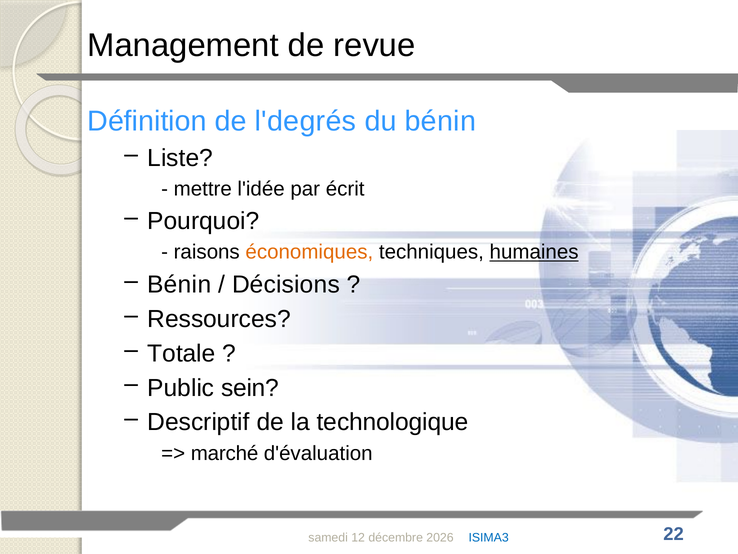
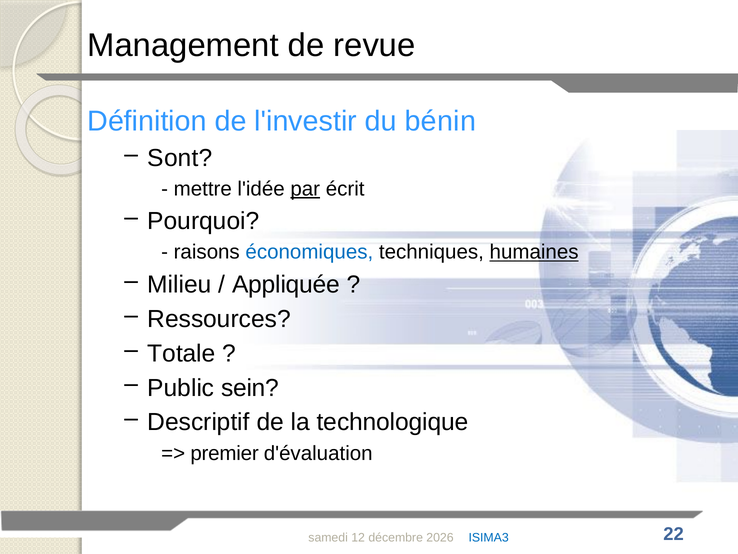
l'degrés: l'degrés -> l'investir (306, 121)
Liste: Liste -> Sont (180, 158)
par underline: none -> present (305, 189)
économiques colour: orange -> blue (309, 252)
Bénin: Bénin -> Milieu (179, 284)
Décisions: Décisions -> Appliquée (286, 284)
marché: marché -> premier (225, 453)
